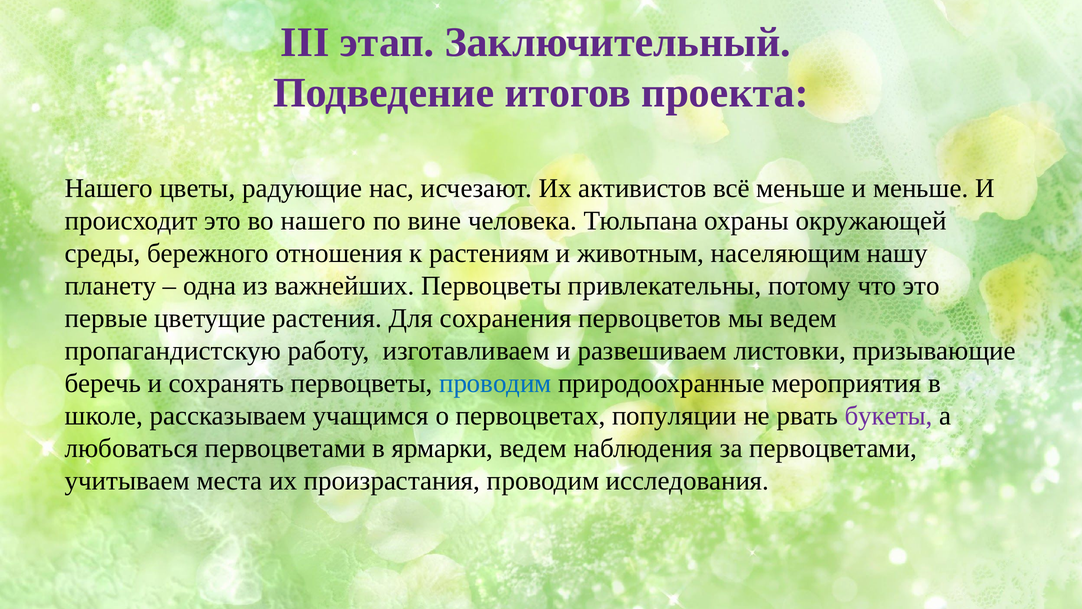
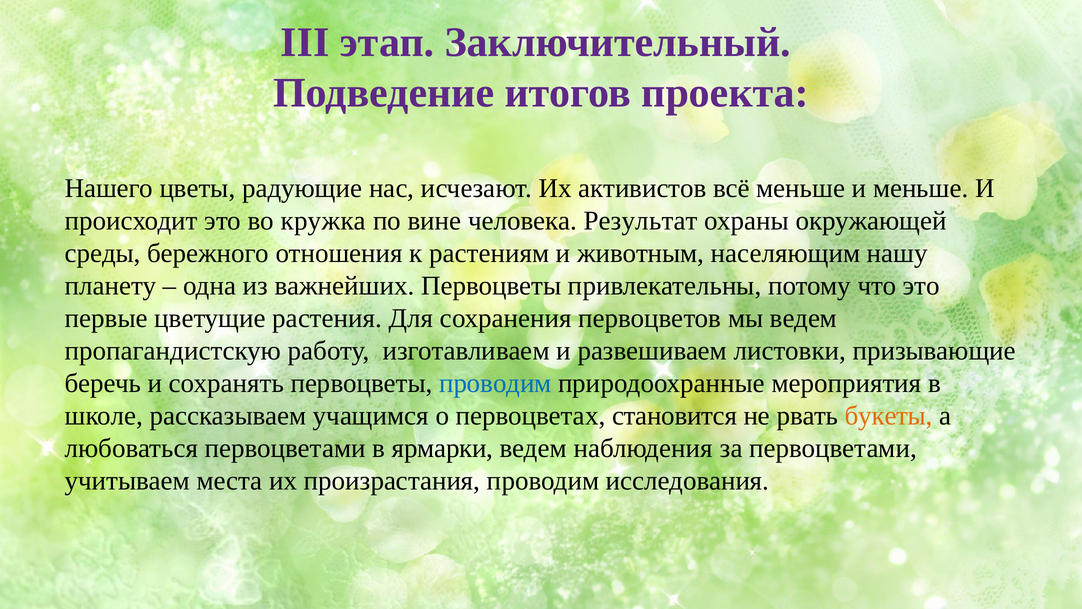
во нашего: нашего -> кружка (323, 221)
Тюльпана: Тюльпана -> Результат (641, 221)
популяции: популяции -> становится (675, 416)
букеты colour: purple -> orange (889, 416)
